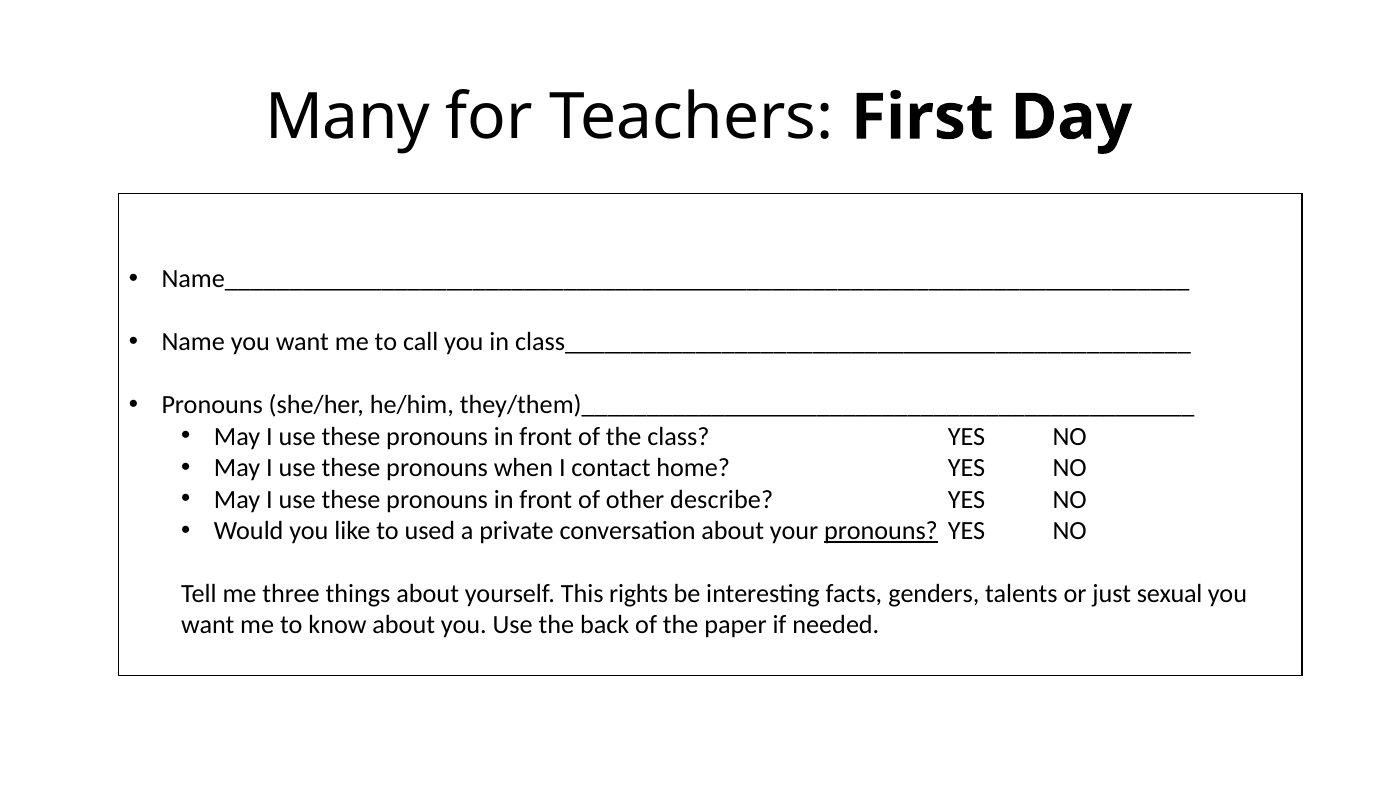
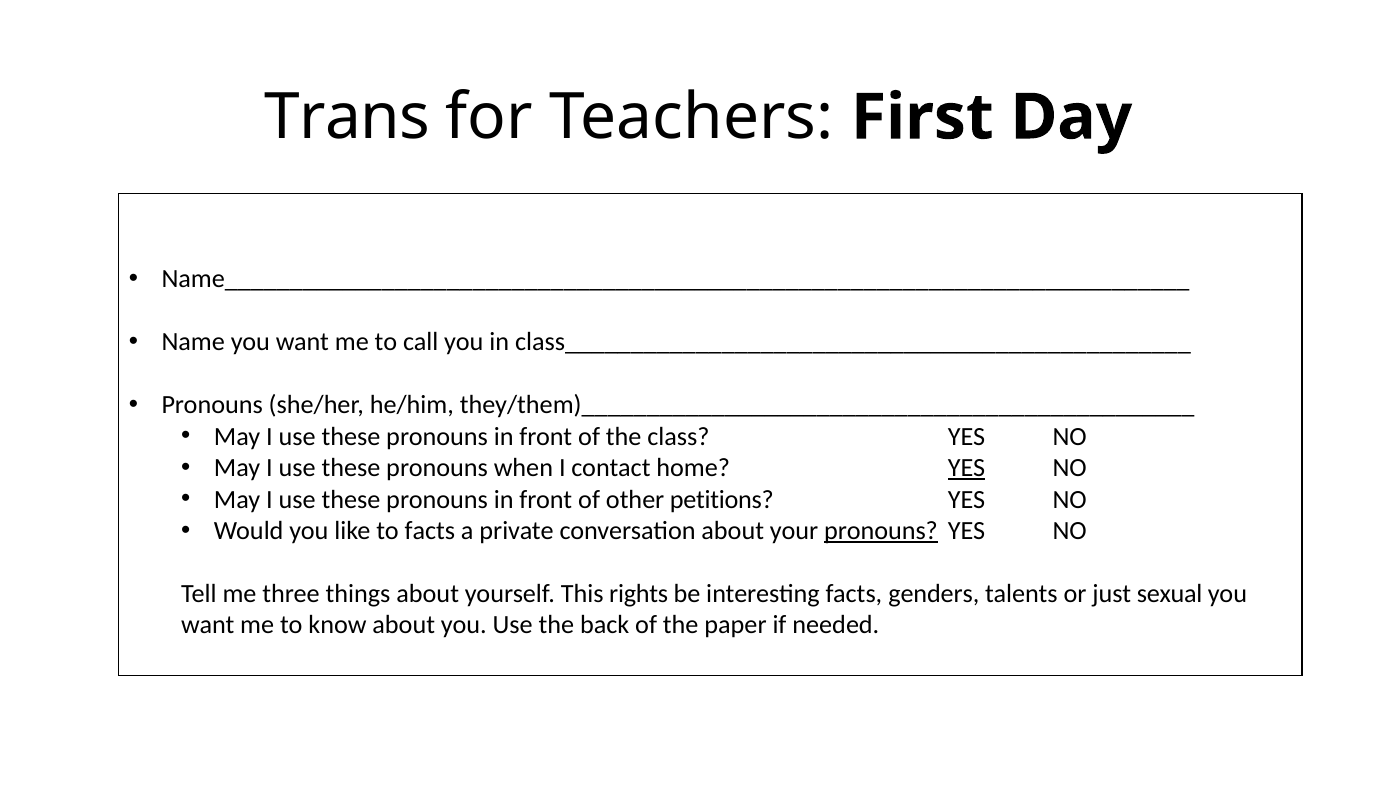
Many: Many -> Trans (348, 117)
YES underline: none -> present (967, 468)
describe: describe -> petitions (722, 500)
to used: used -> facts (430, 531)
